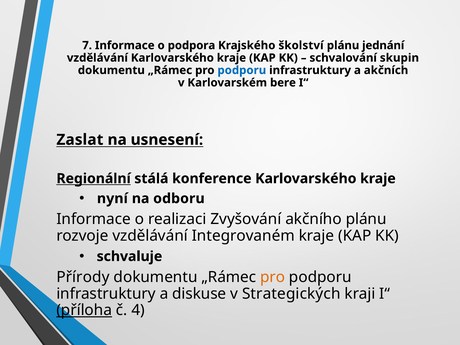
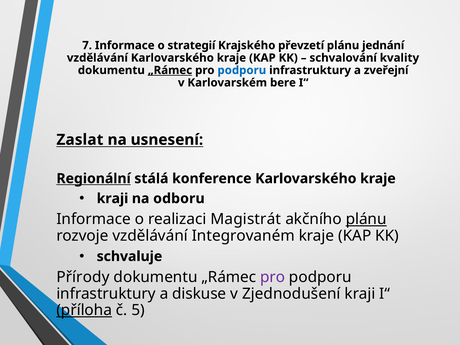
podpora: podpora -> strategií (191, 45)
školství: školství -> převzetí (301, 45)
skupin: skupin -> kvality (399, 58)
„Rámec underline: none -> present (170, 70)
akčních: akčních -> zveřejní (386, 70)
nyní: nyní -> kraji (112, 199)
Zvyšování: Zvyšování -> Magistrát (246, 219)
plánu underline: none -> present (366, 219)
pro colour: orange -> purple (273, 277)
Strategických: Strategických -> Zjednodušení (291, 294)
4: 4 -> 5 (138, 310)
